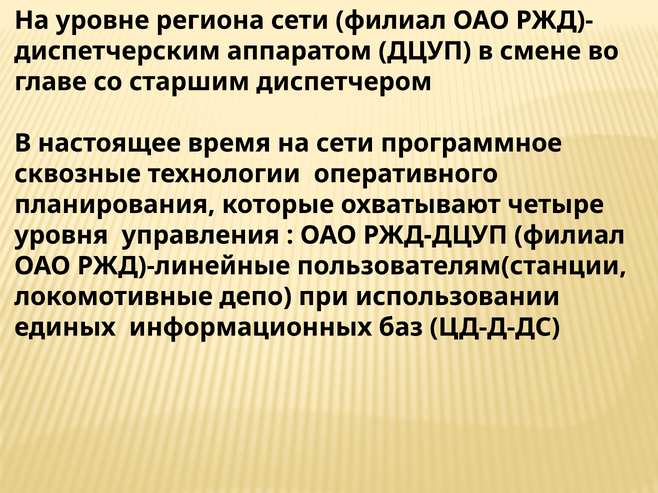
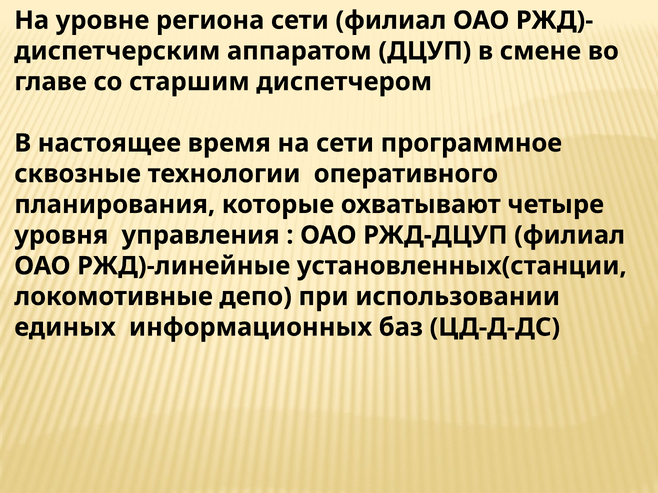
пользователям(станции: пользователям(станции -> установленных(станции (462, 266)
